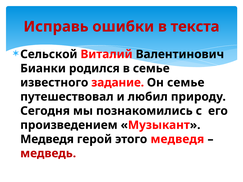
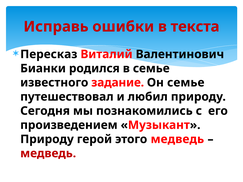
Сельской: Сельской -> Пересказ (49, 54)
Медведя: Медведя -> Природу (47, 139)
этого медведя: медведя -> медведь (177, 139)
